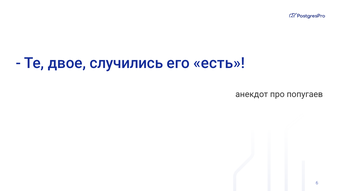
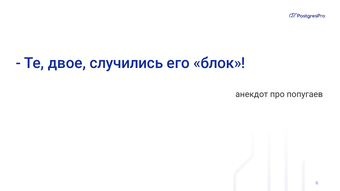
есть: есть -> блок (219, 63)
